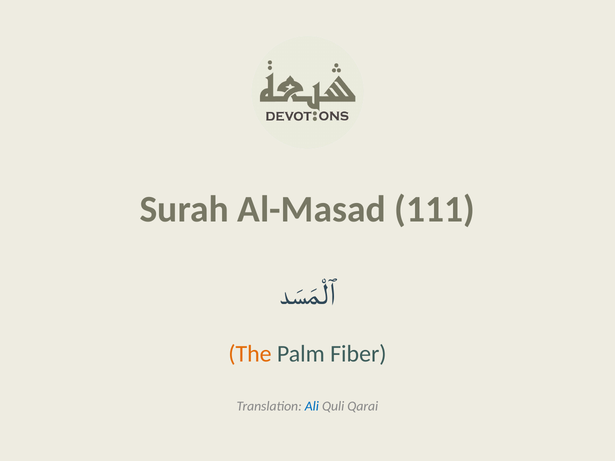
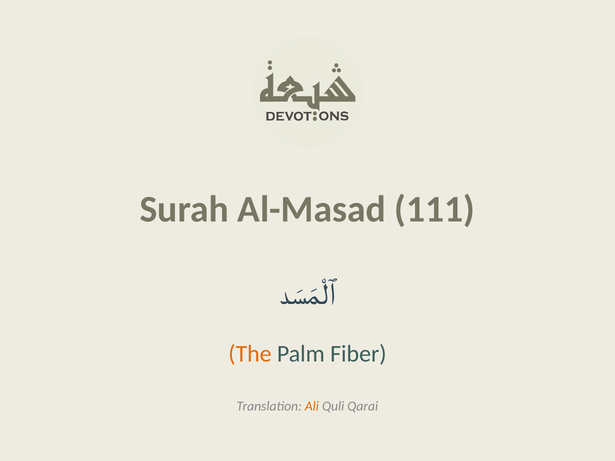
Ali colour: blue -> orange (312, 406)
